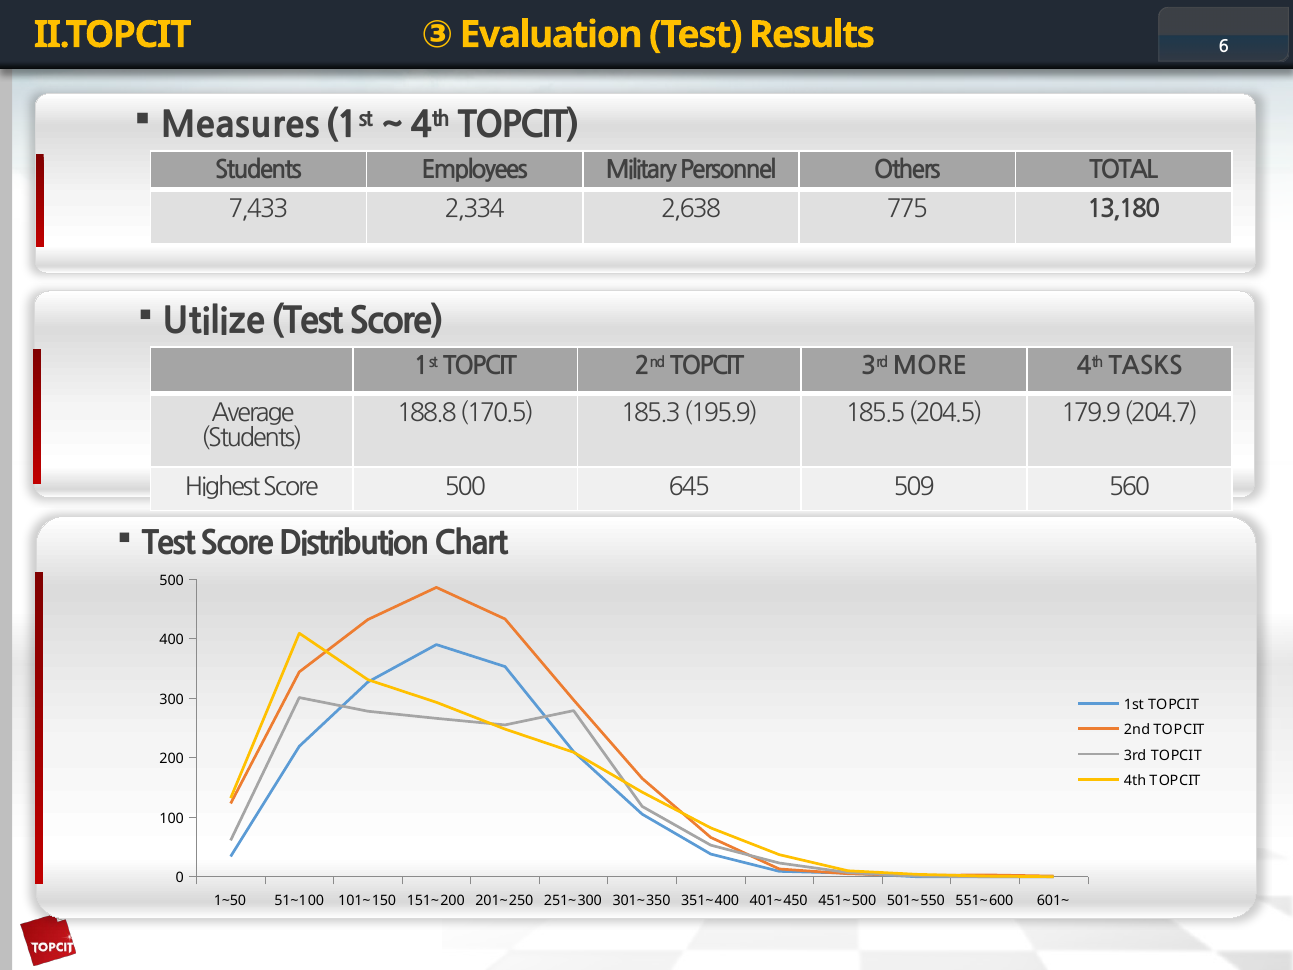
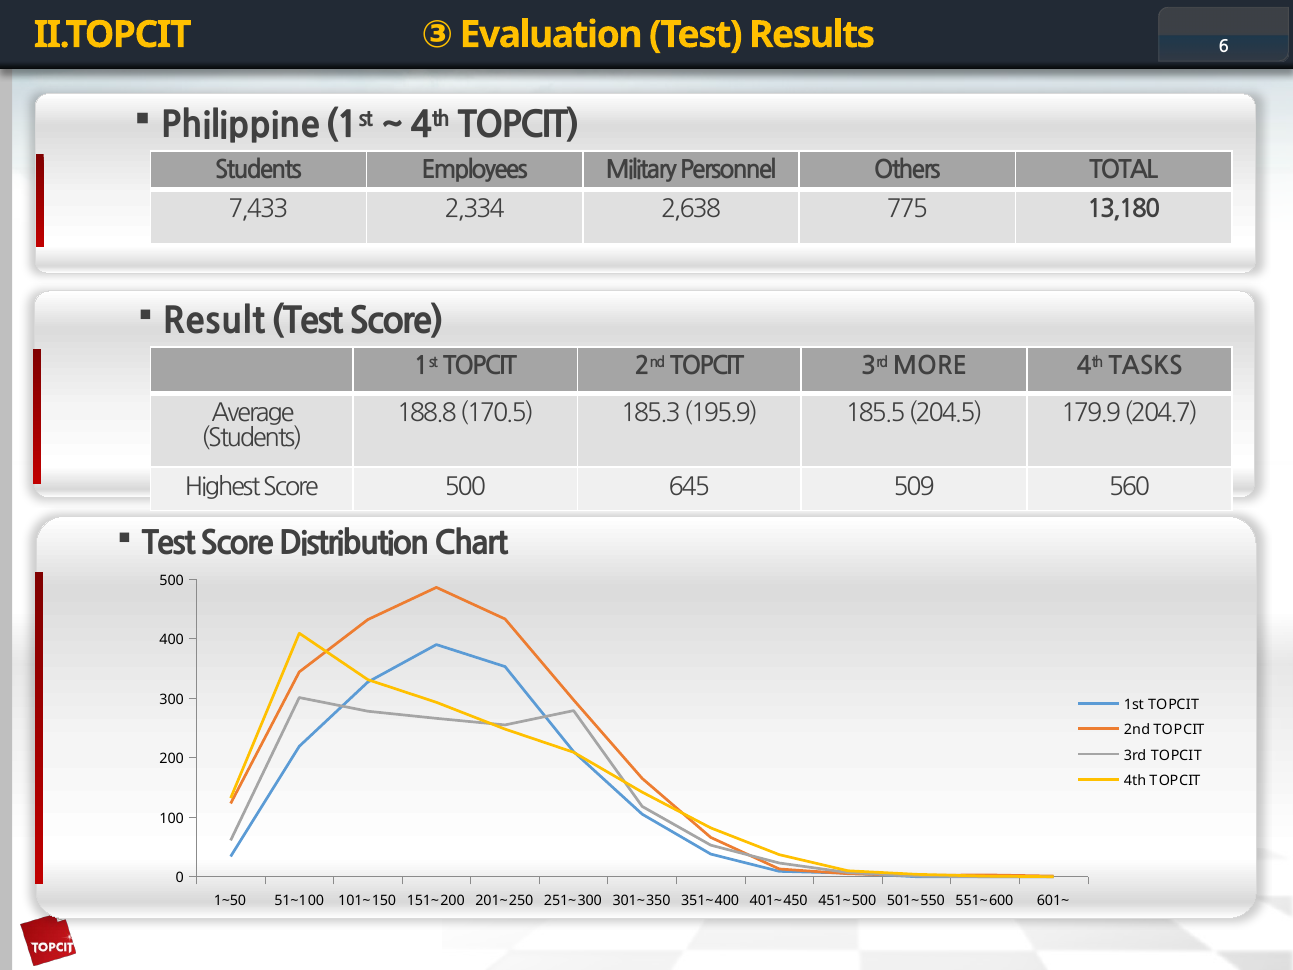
Measures: Measures -> Philippine (241, 125)
Utilize: Utilize -> Result (214, 322)
